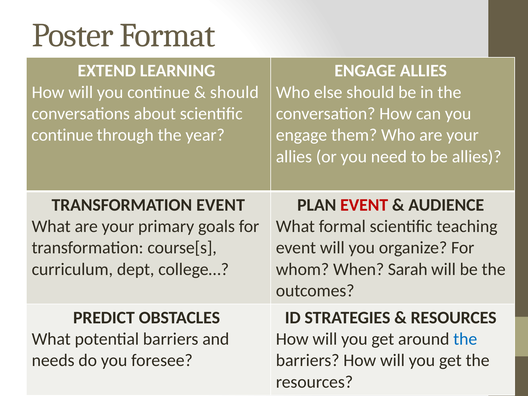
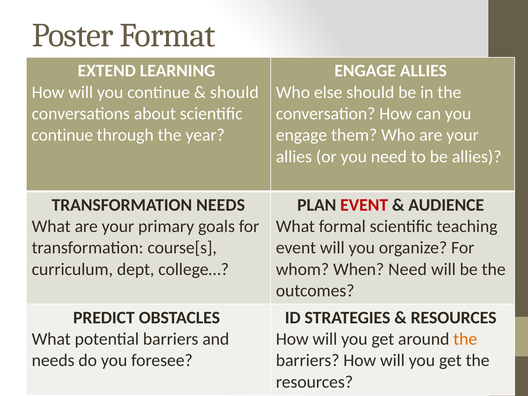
TRANSFORMATION EVENT: EVENT -> NEEDS (221, 205)
When Sarah: Sarah -> Need (408, 269)
the colour: blue -> orange (465, 339)
